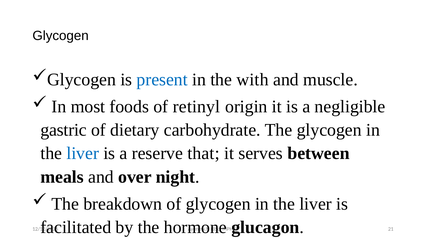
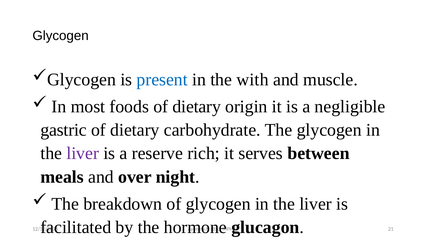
foods of retinyl: retinyl -> dietary (197, 106)
liver colour: blue -> purple (83, 153)
that: that -> rich (204, 153)
